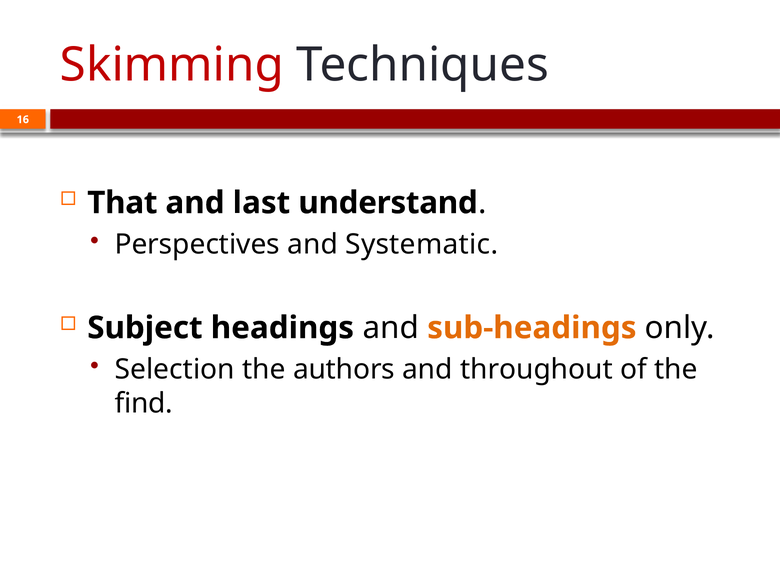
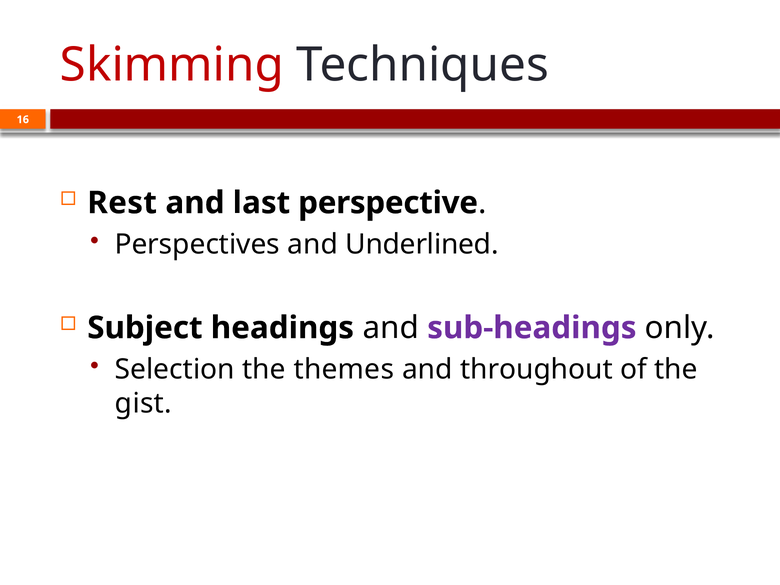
That: That -> Rest (122, 203)
understand: understand -> perspective (388, 203)
Systematic: Systematic -> Underlined (422, 244)
sub-headings colour: orange -> purple (532, 328)
authors: authors -> themes (344, 369)
find: find -> gist (143, 403)
